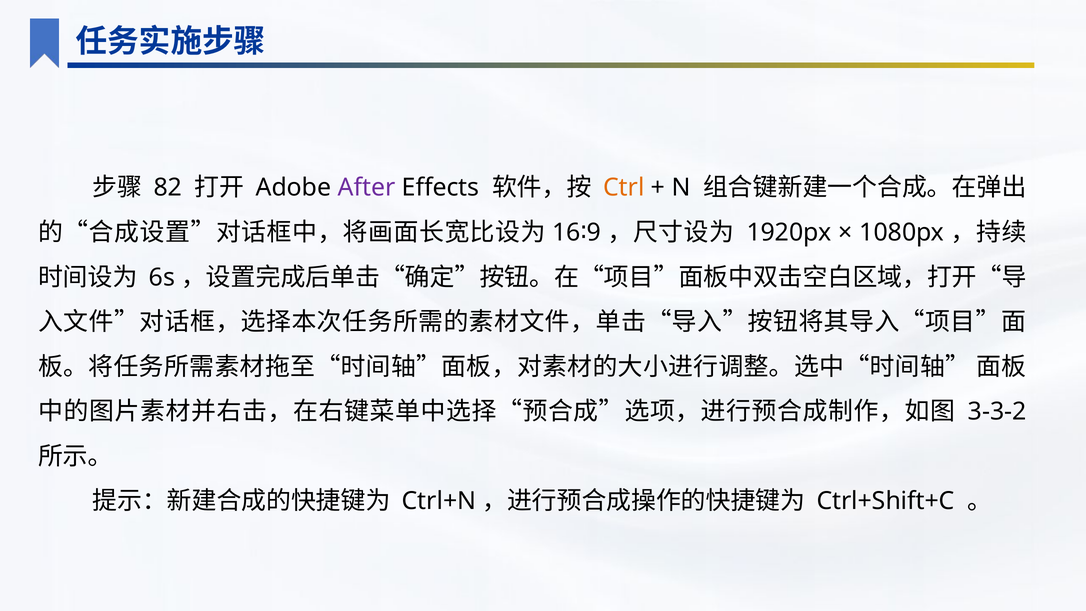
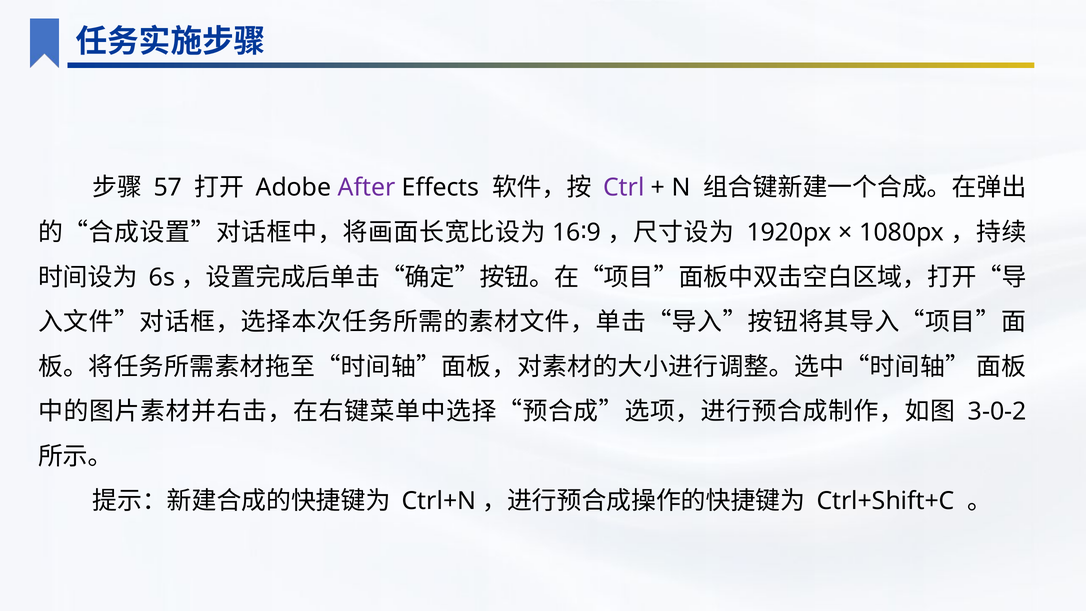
82: 82 -> 57 (168, 188)
Ctrl colour: orange -> purple (624, 188)
3-3-2: 3-3-2 -> 3-0-2 (997, 412)
